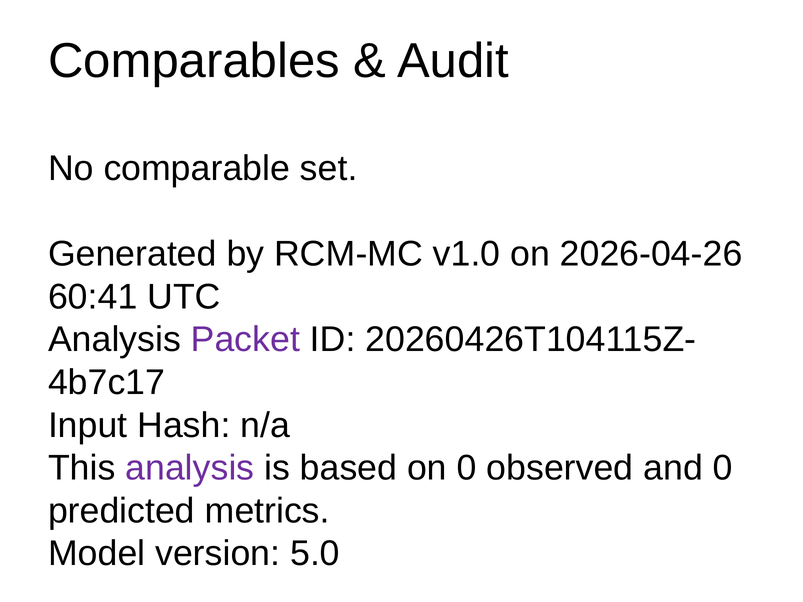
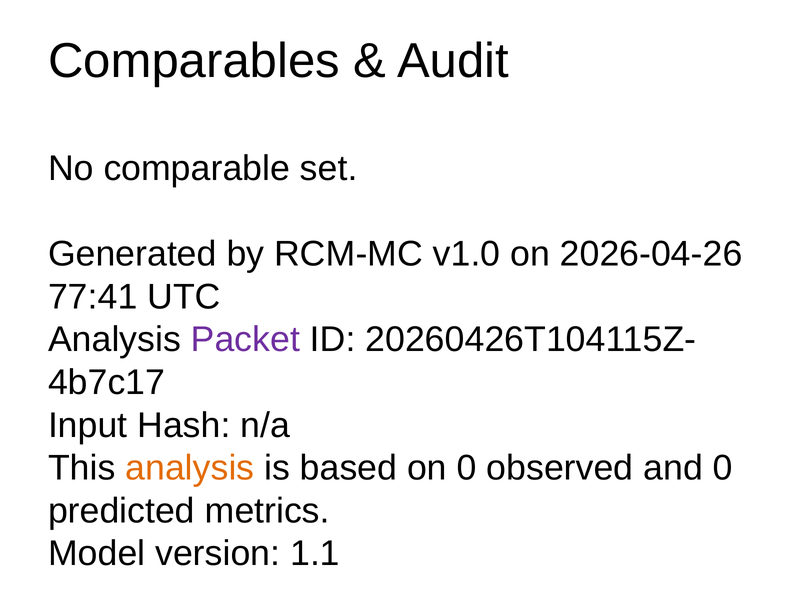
60:41: 60:41 -> 77:41 (93, 297)
analysis colour: purple -> orange (190, 468)
5.0: 5.0 -> 1.1 (315, 554)
